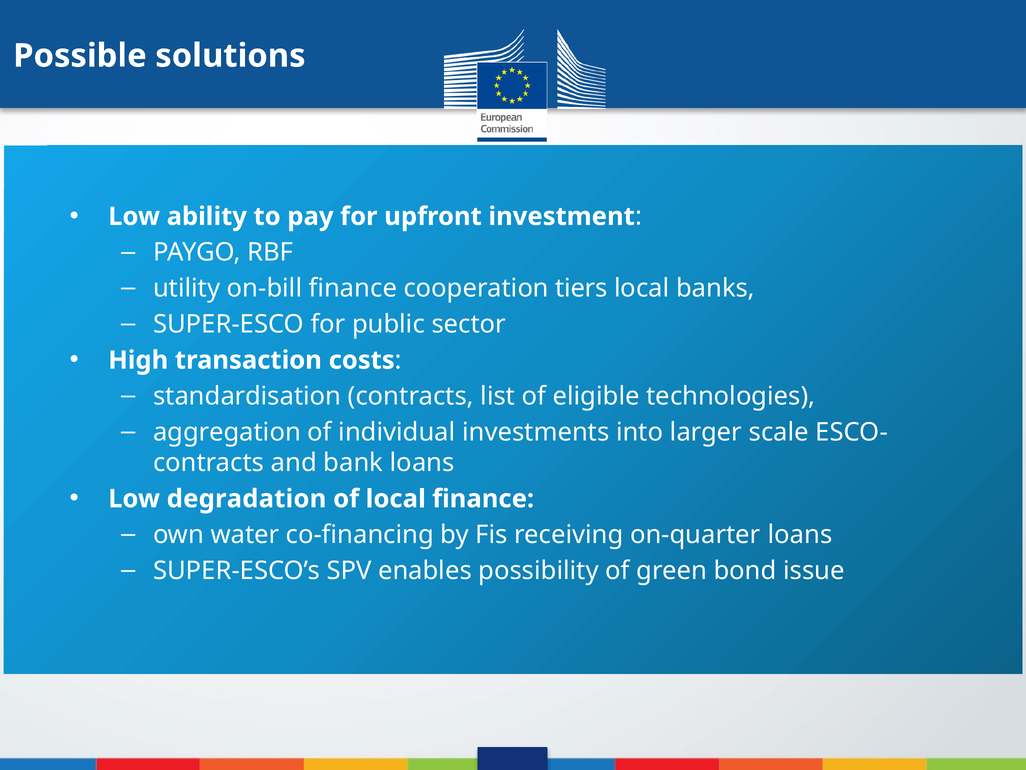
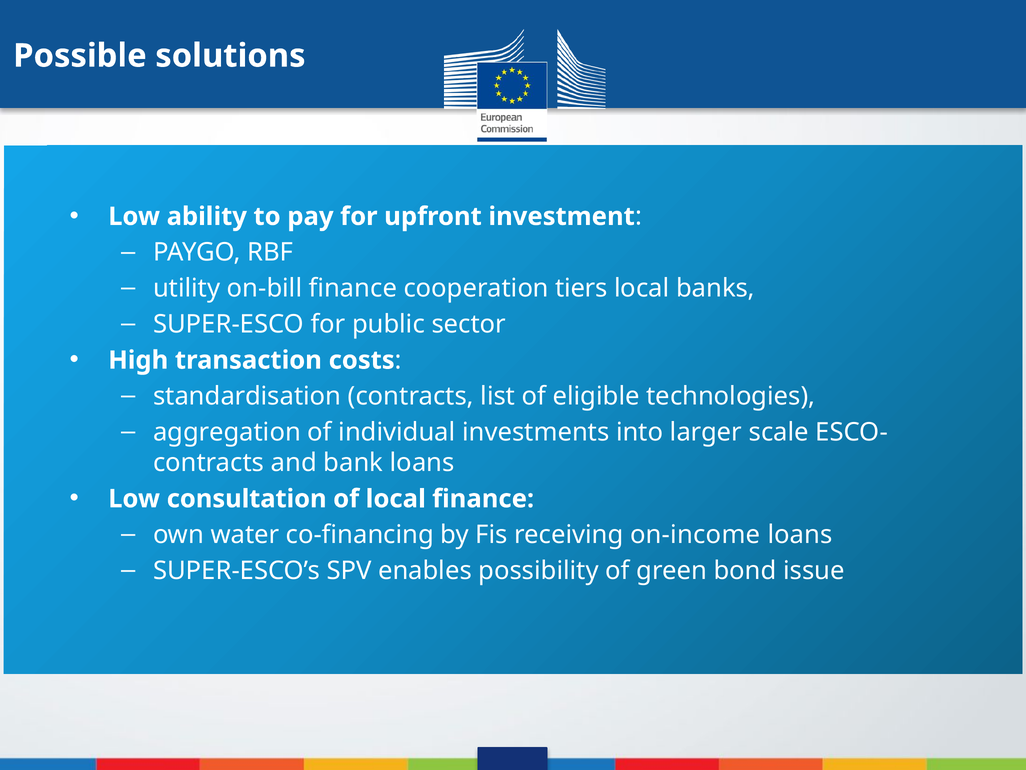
degradation: degradation -> consultation (247, 499)
on-quarter: on-quarter -> on-income (695, 534)
